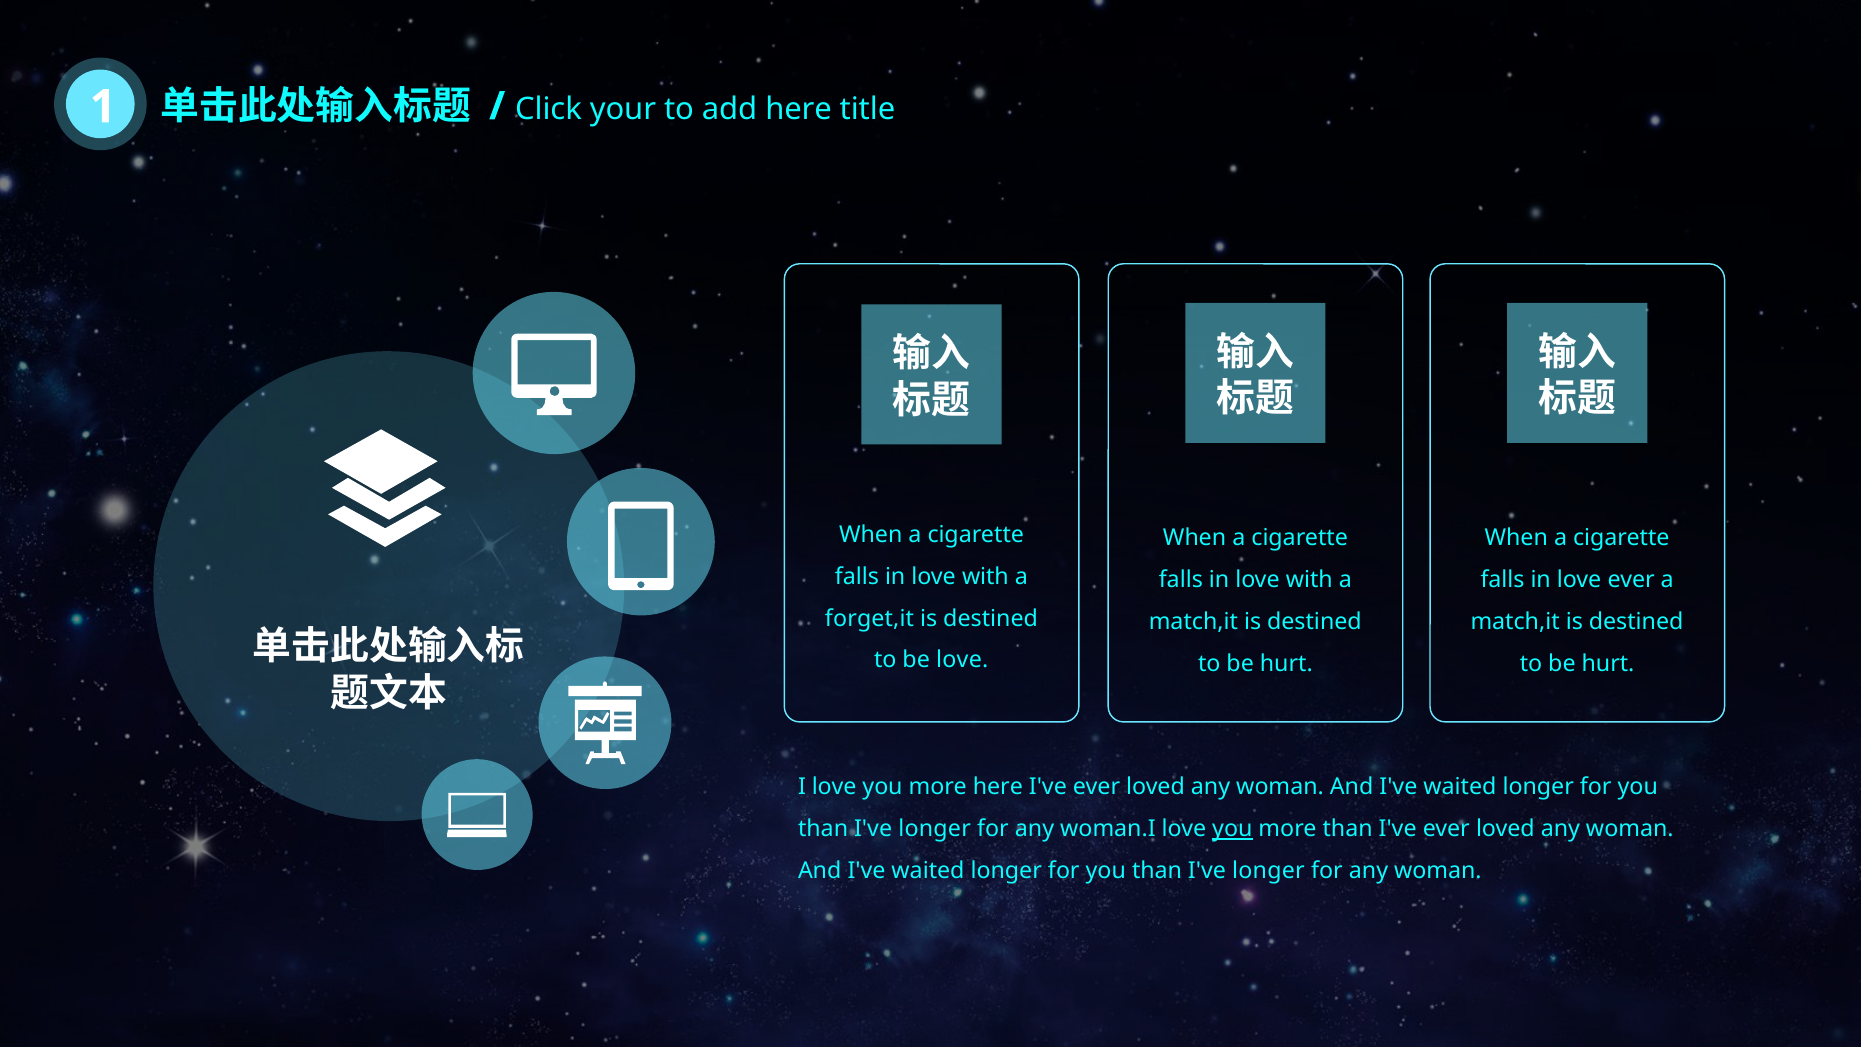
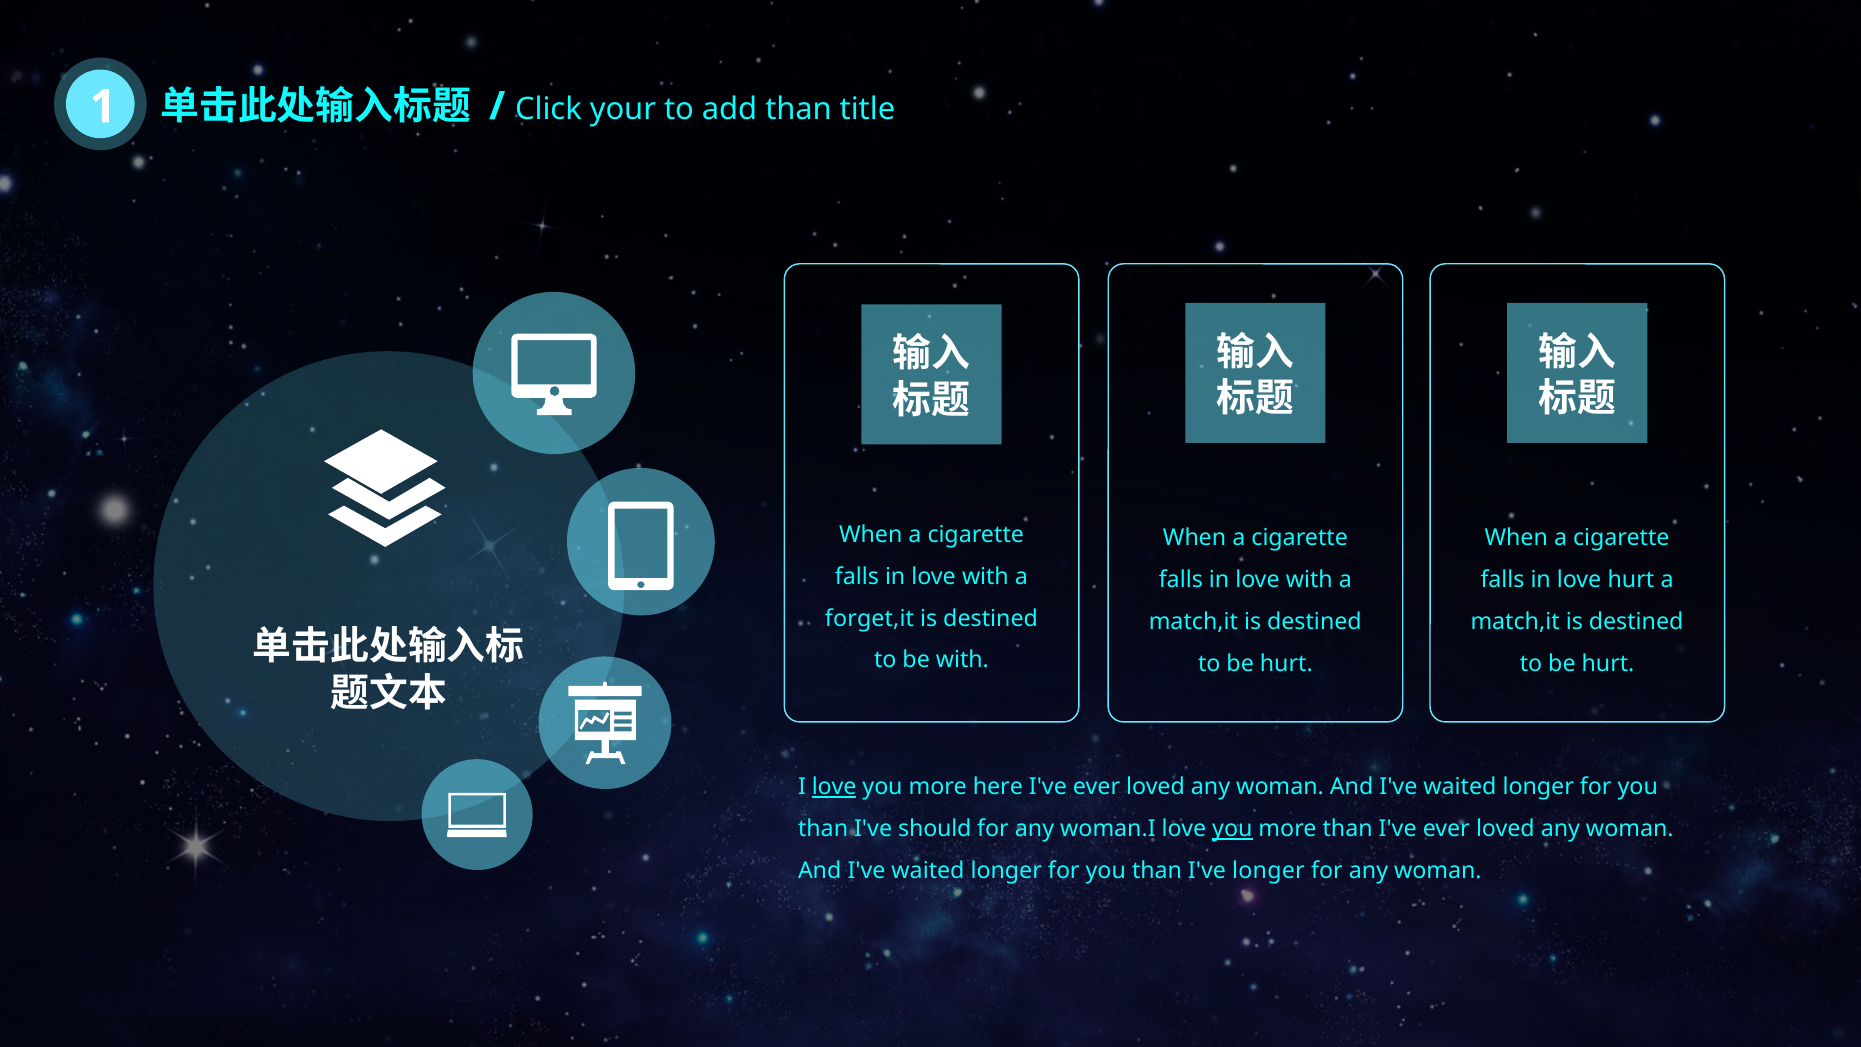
add here: here -> than (799, 109)
love ever: ever -> hurt (1631, 580)
be love: love -> with (962, 660)
love underline: none -> present (834, 787)
longer: longer -> should (935, 829)
